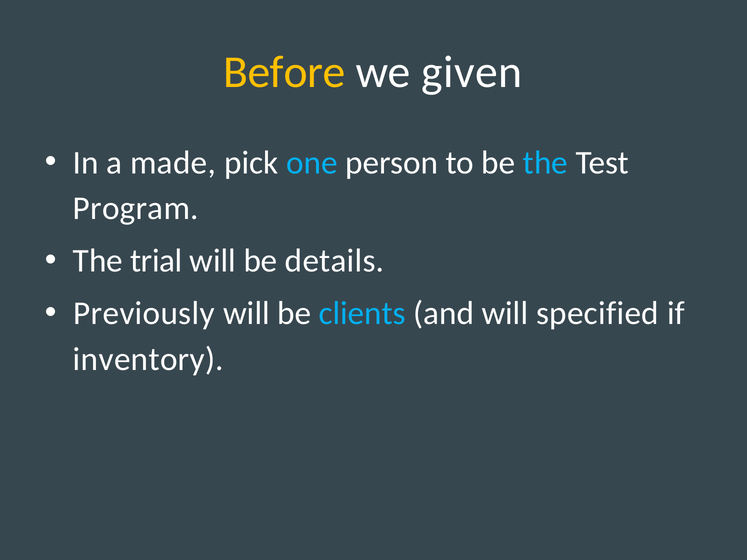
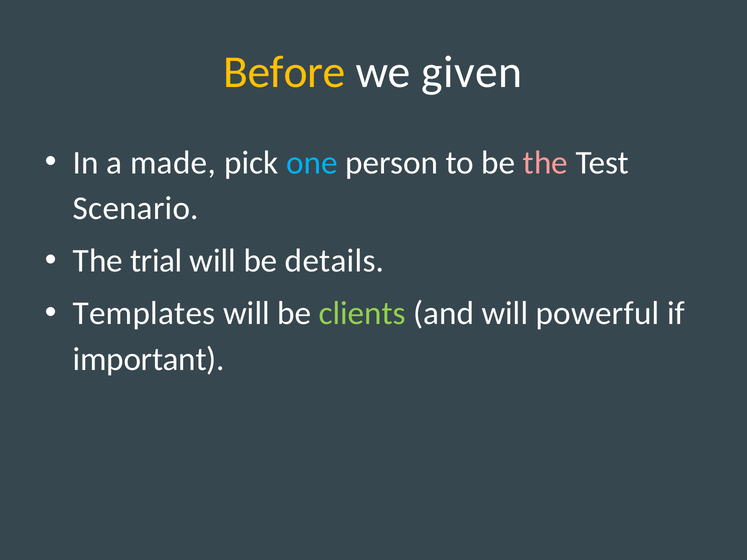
the colour: light blue -> pink (545, 163)
Program: Program -> Scenario (136, 208)
Previously: Previously -> Templates (144, 313)
clients colour: light blue -> light green (362, 313)
specified: specified -> powerful (597, 313)
inventory: inventory -> important (149, 359)
